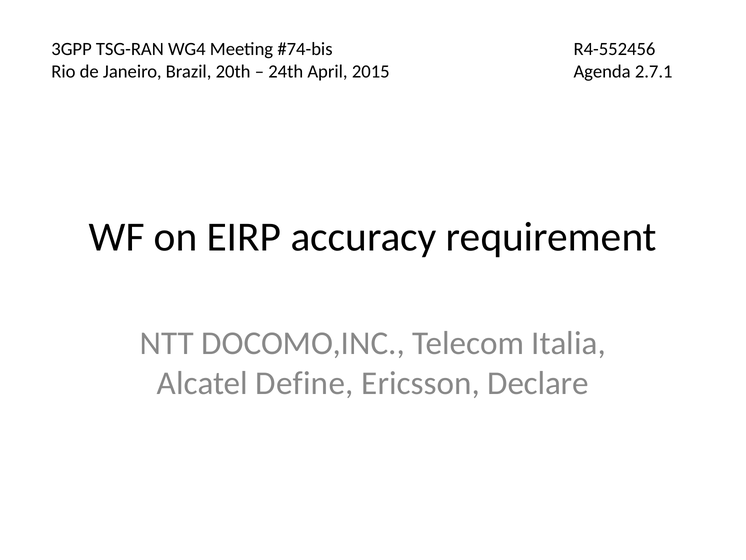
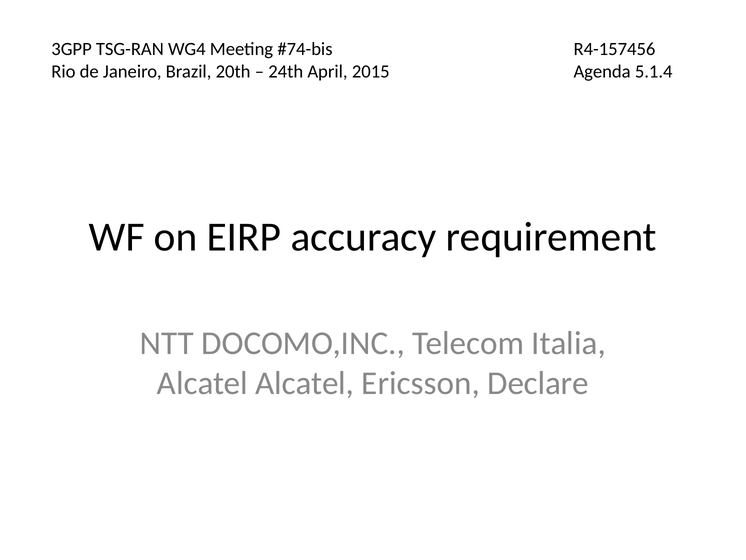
R4-552456: R4-552456 -> R4-157456 (614, 49)
2.7.1: 2.7.1 -> 5.1.4 (654, 72)
Alcatel Define: Define -> Alcatel (305, 383)
